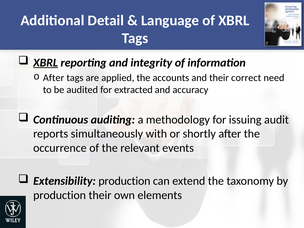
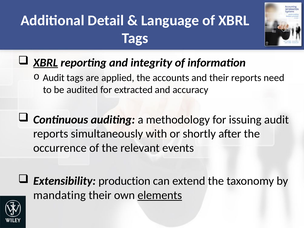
After: After -> Audit (54, 78)
their correct: correct -> reports (246, 78)
production: production -> mandating (59, 195)
elements underline: none -> present (160, 195)
